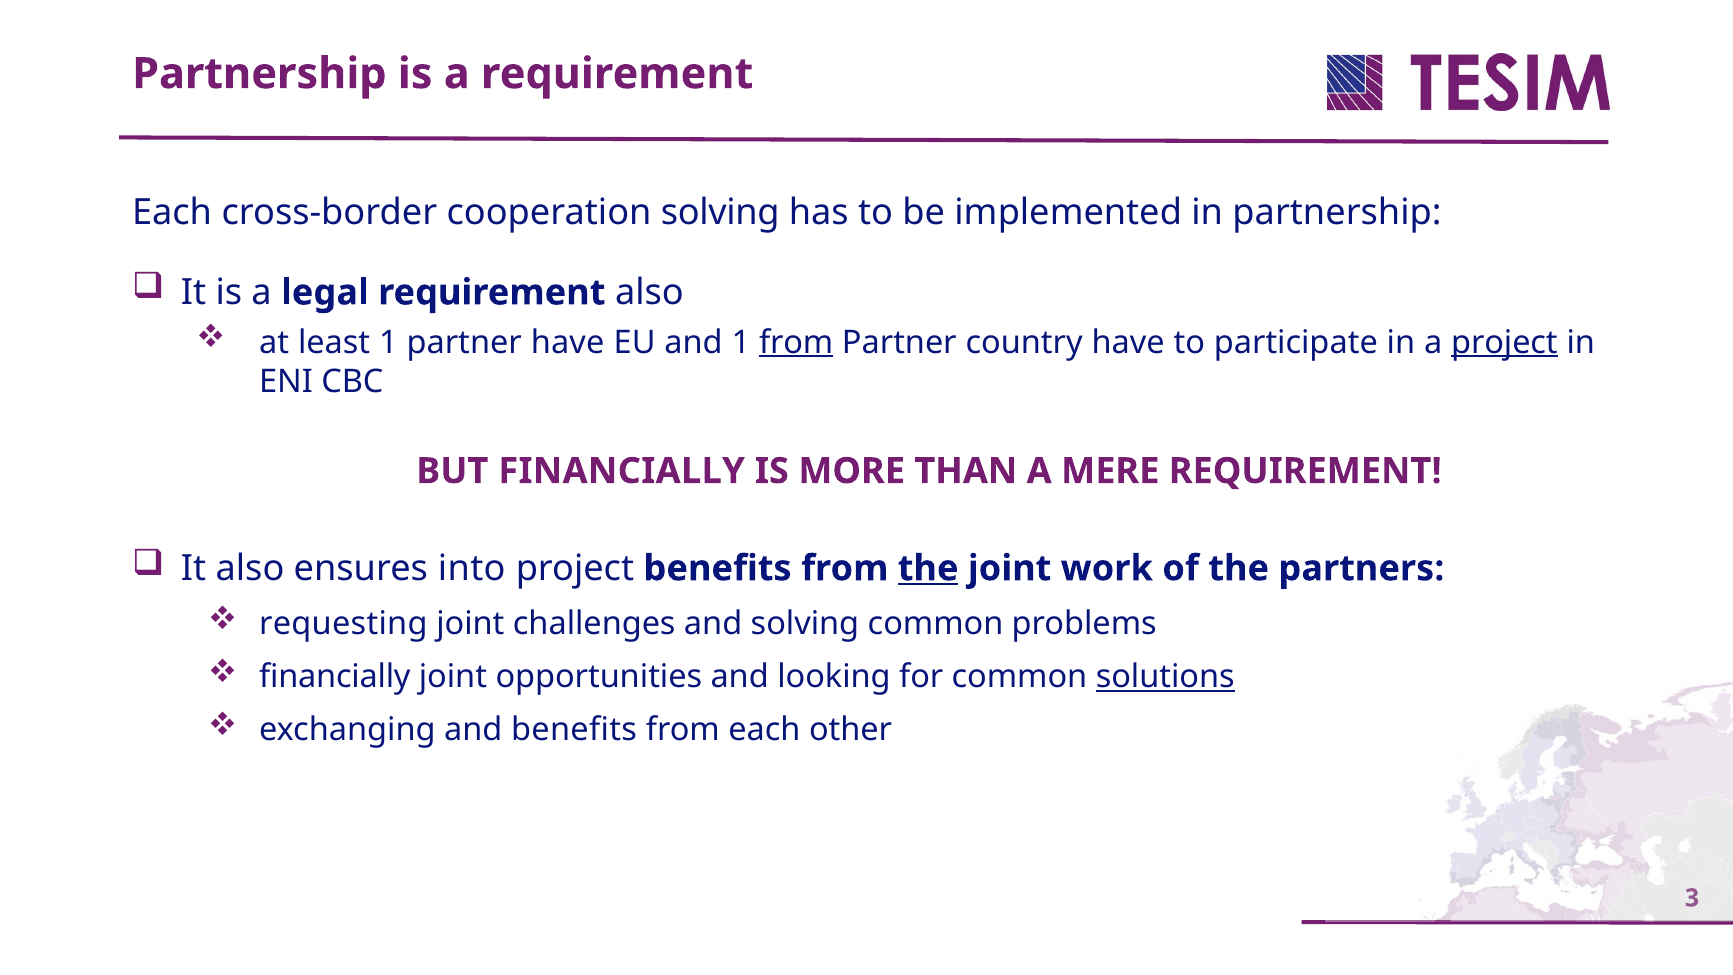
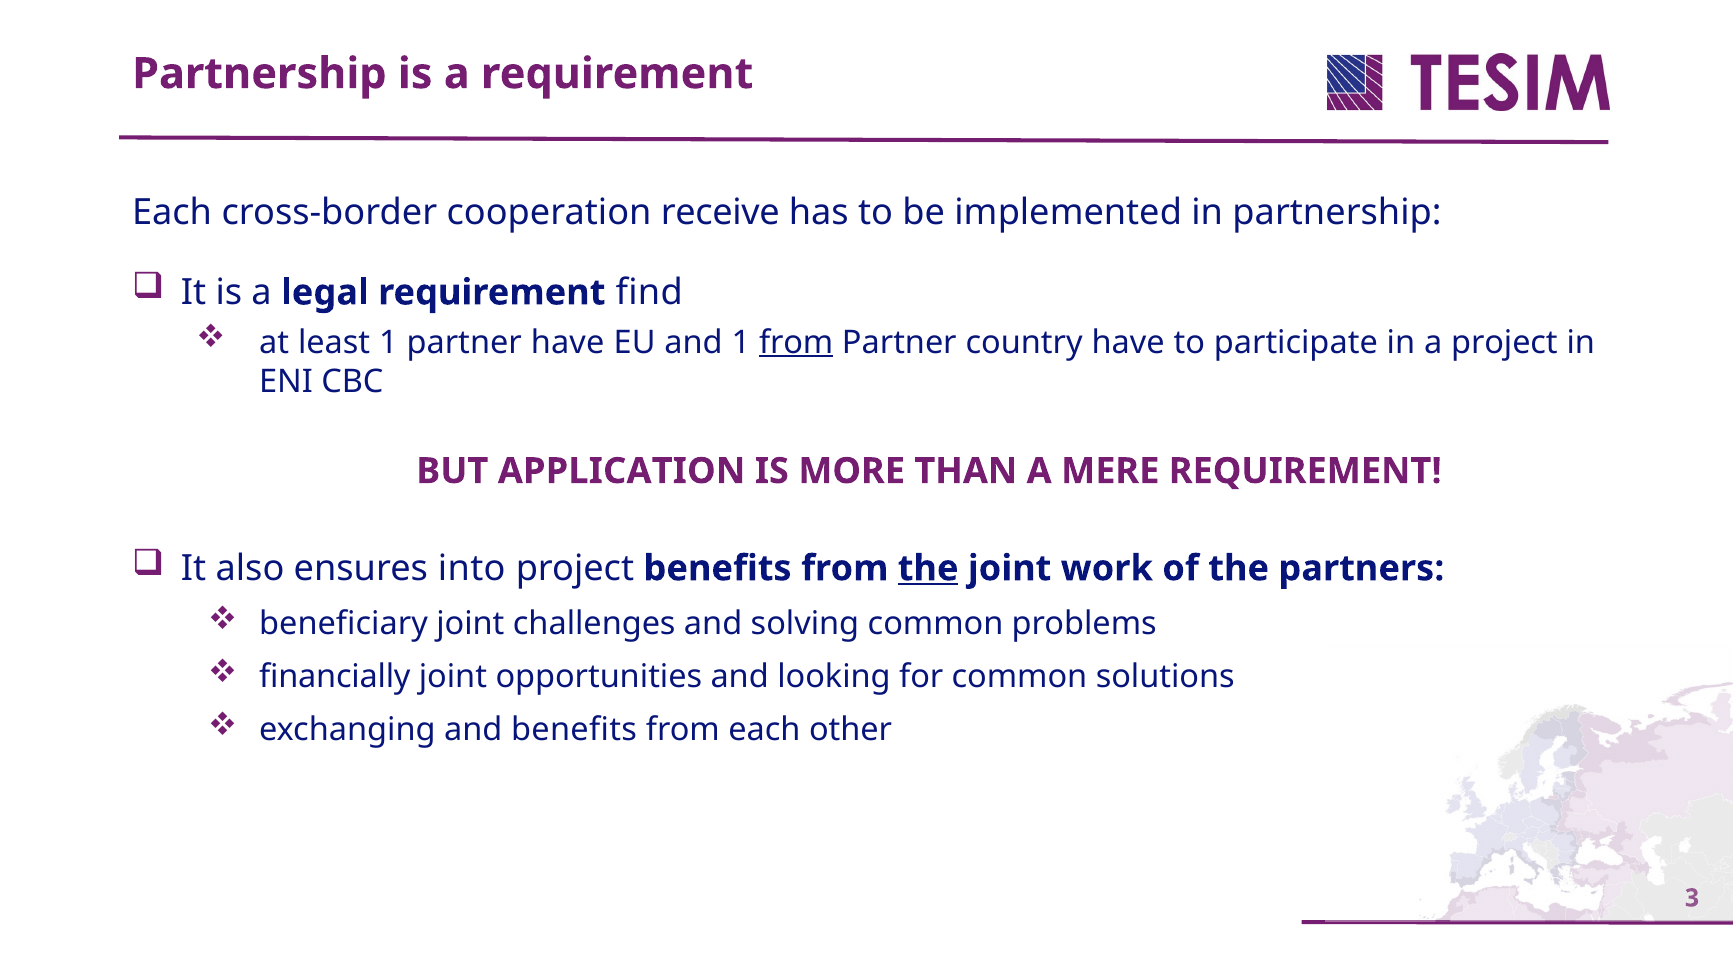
cooperation solving: solving -> receive (720, 212)
requirement also: also -> find (649, 292)
project underline: present -> none (1504, 342)
BUT FINANCIALLY: FINANCIALLY -> APPLICATION (622, 471)
requesting: requesting -> beneficiary (344, 623)
solutions underline: present -> none (1165, 677)
